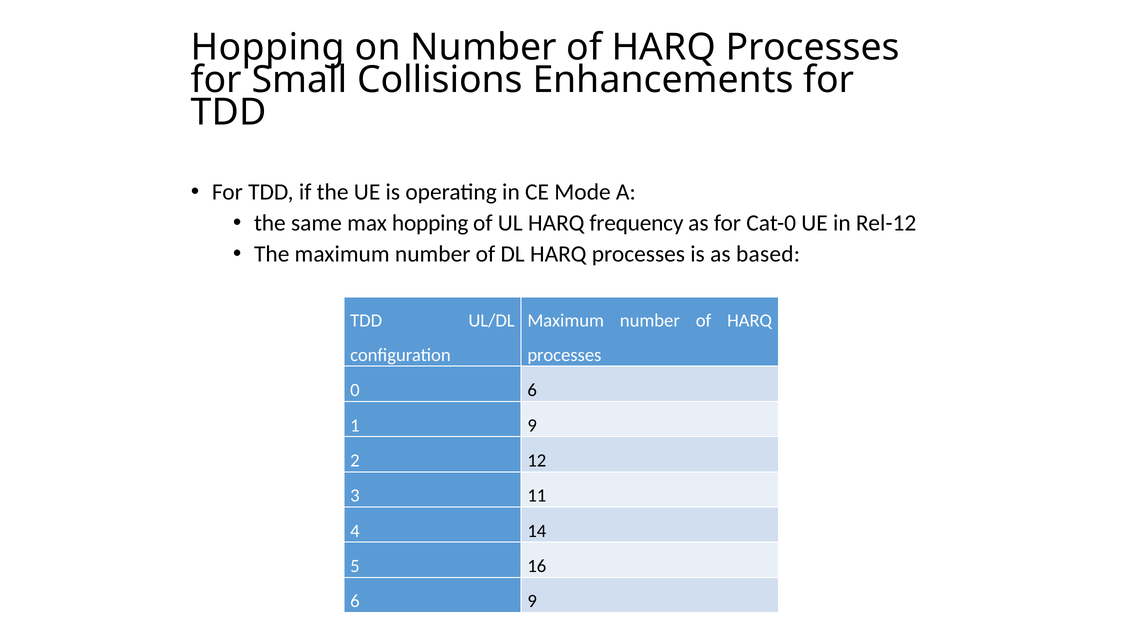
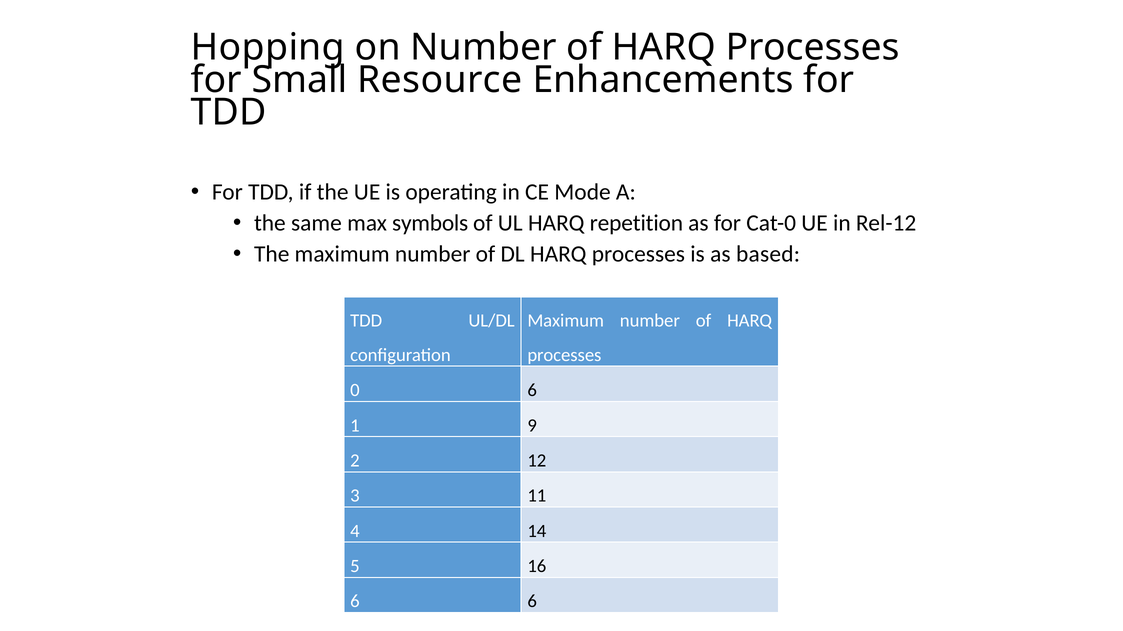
Collisions: Collisions -> Resource (440, 80)
max hopping: hopping -> symbols (430, 223)
frequency: frequency -> repetition (636, 223)
6 9: 9 -> 6 (532, 602)
